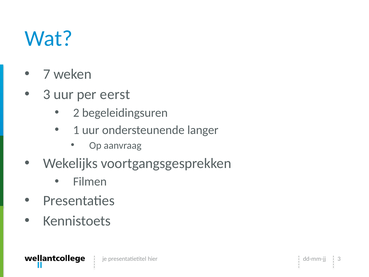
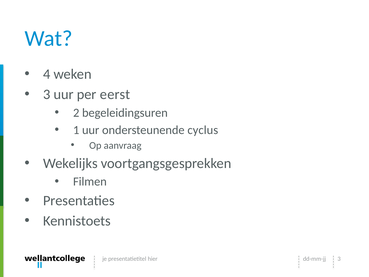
7: 7 -> 4 (47, 74)
langer: langer -> cyclus (203, 130)
